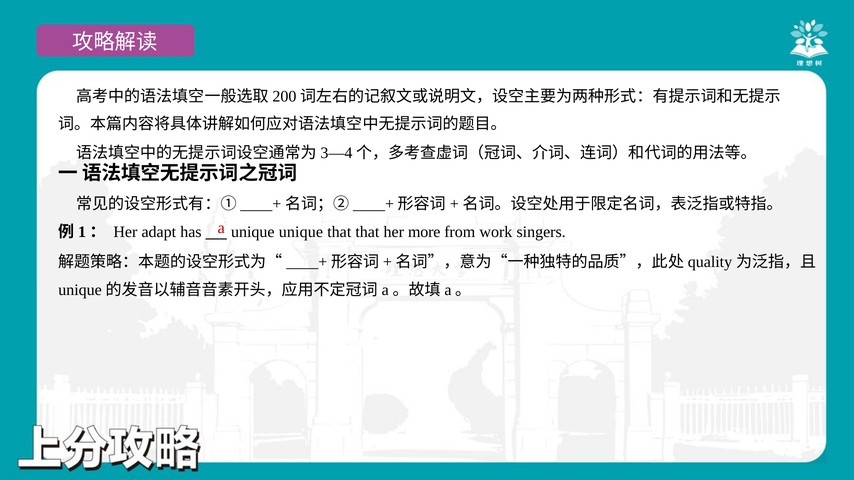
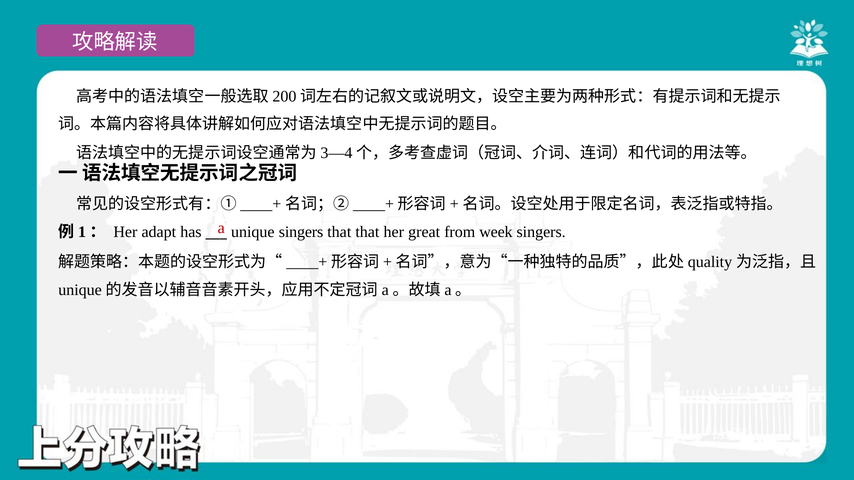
unique unique: unique -> singers (301, 232)
more: more -> great (424, 232)
work: work -> week (496, 232)
